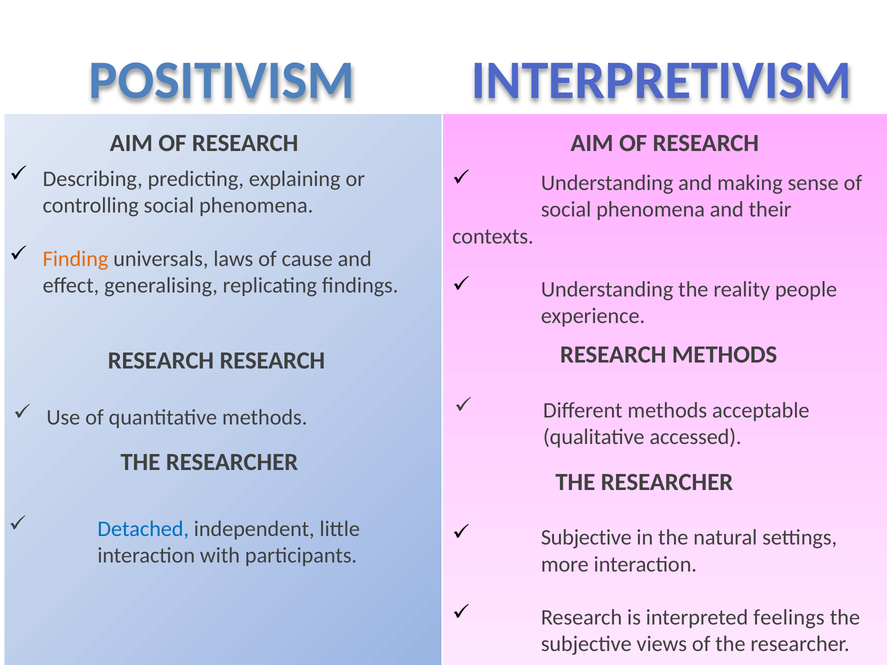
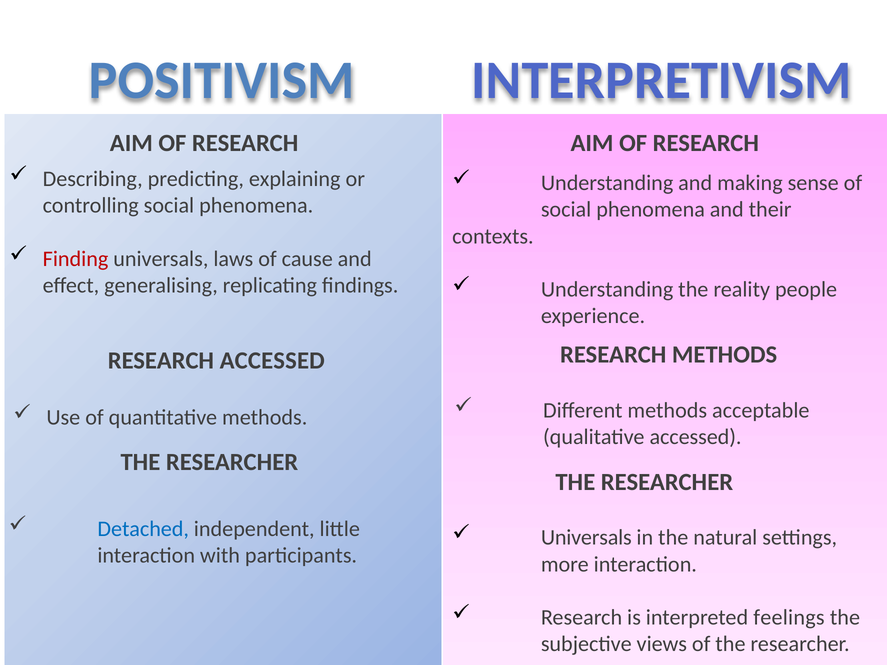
Finding colour: orange -> red (76, 259)
RESEARCH RESEARCH: RESEARCH -> ACCESSED (272, 361)
Subjective: Subjective -> Universals (586, 538)
